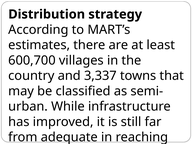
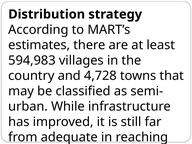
600,700: 600,700 -> 594,983 (32, 60)
3,337: 3,337 -> 4,728 (100, 76)
